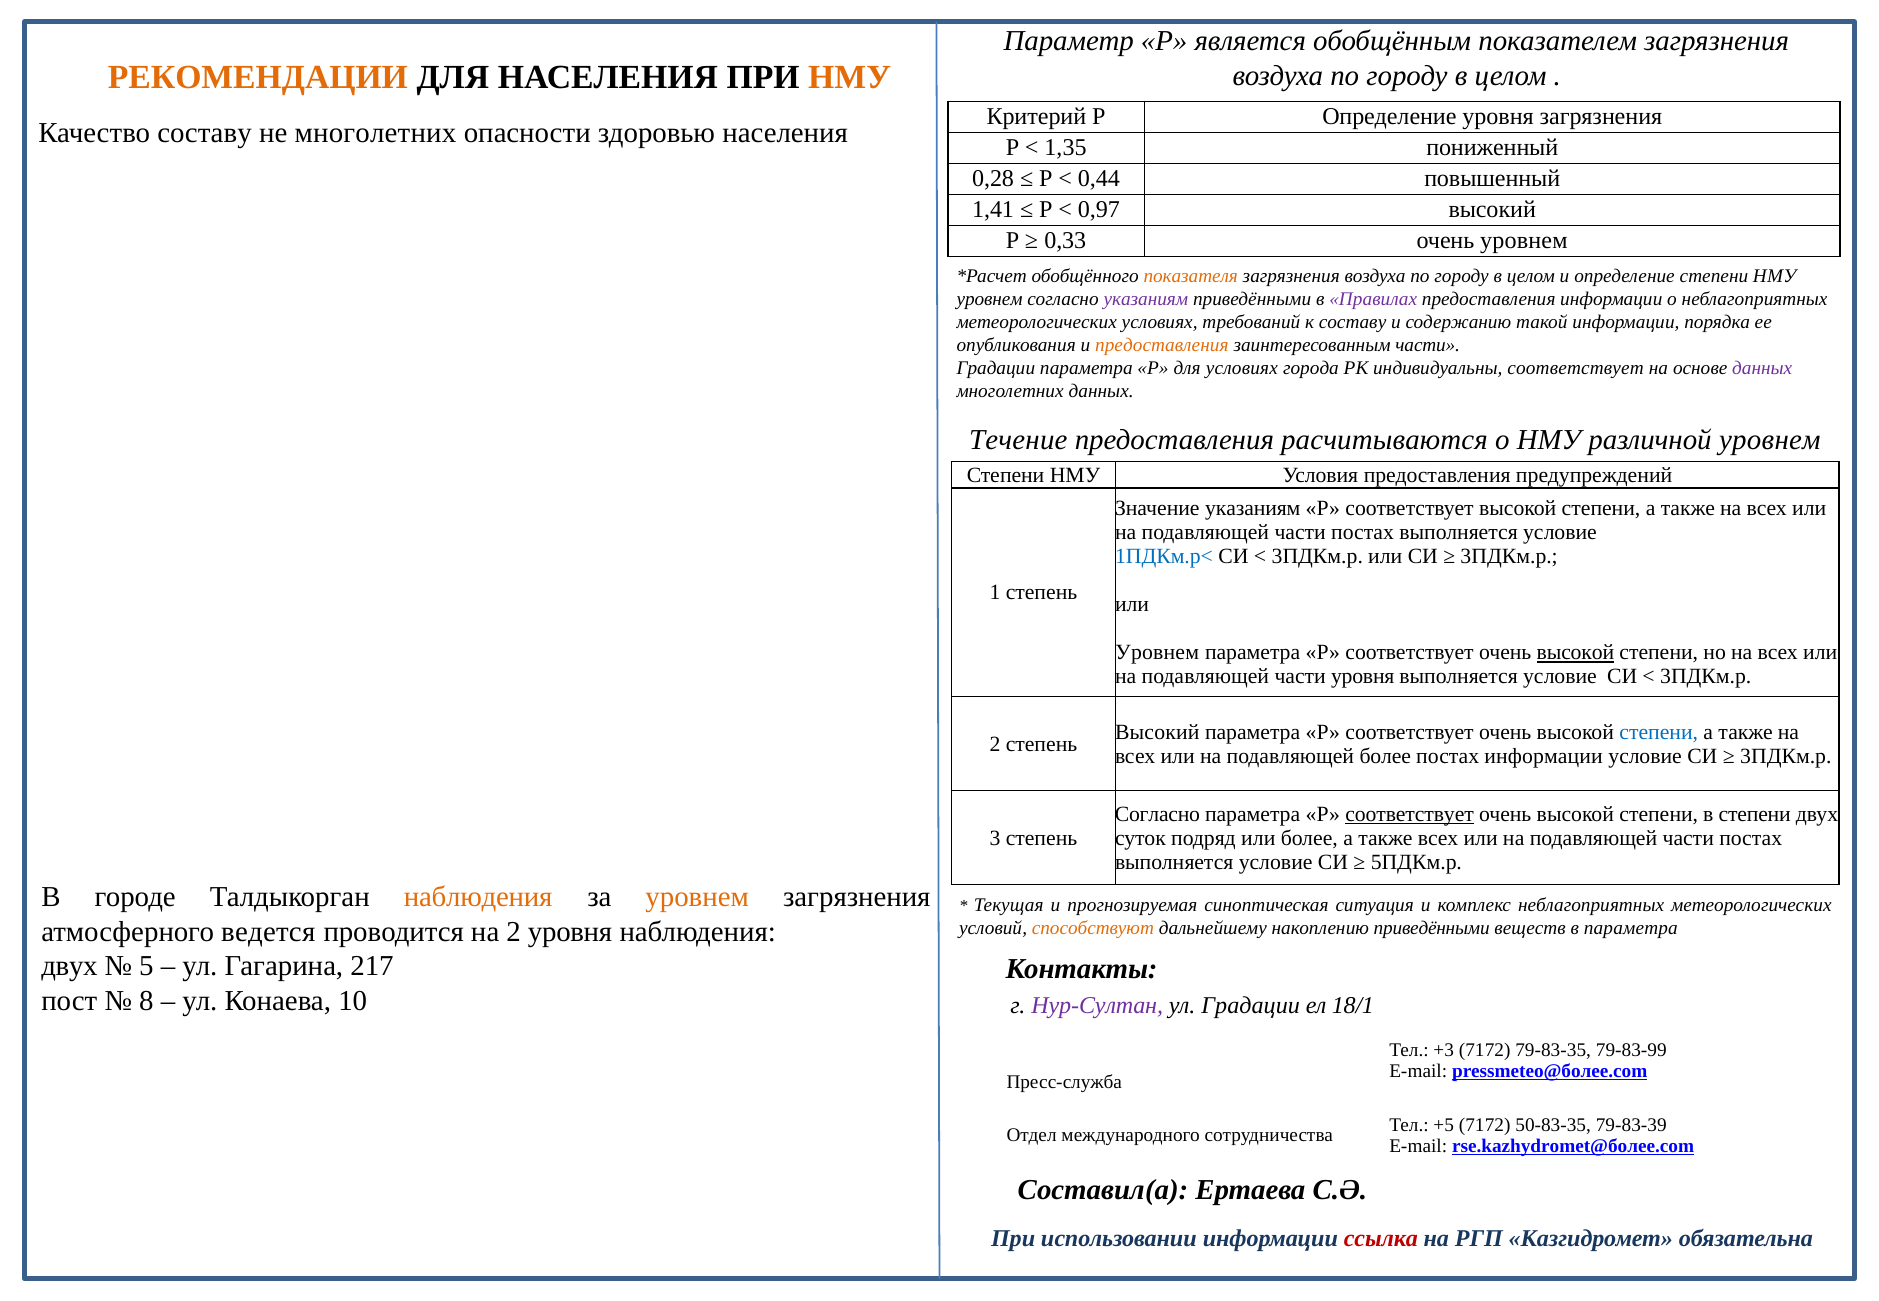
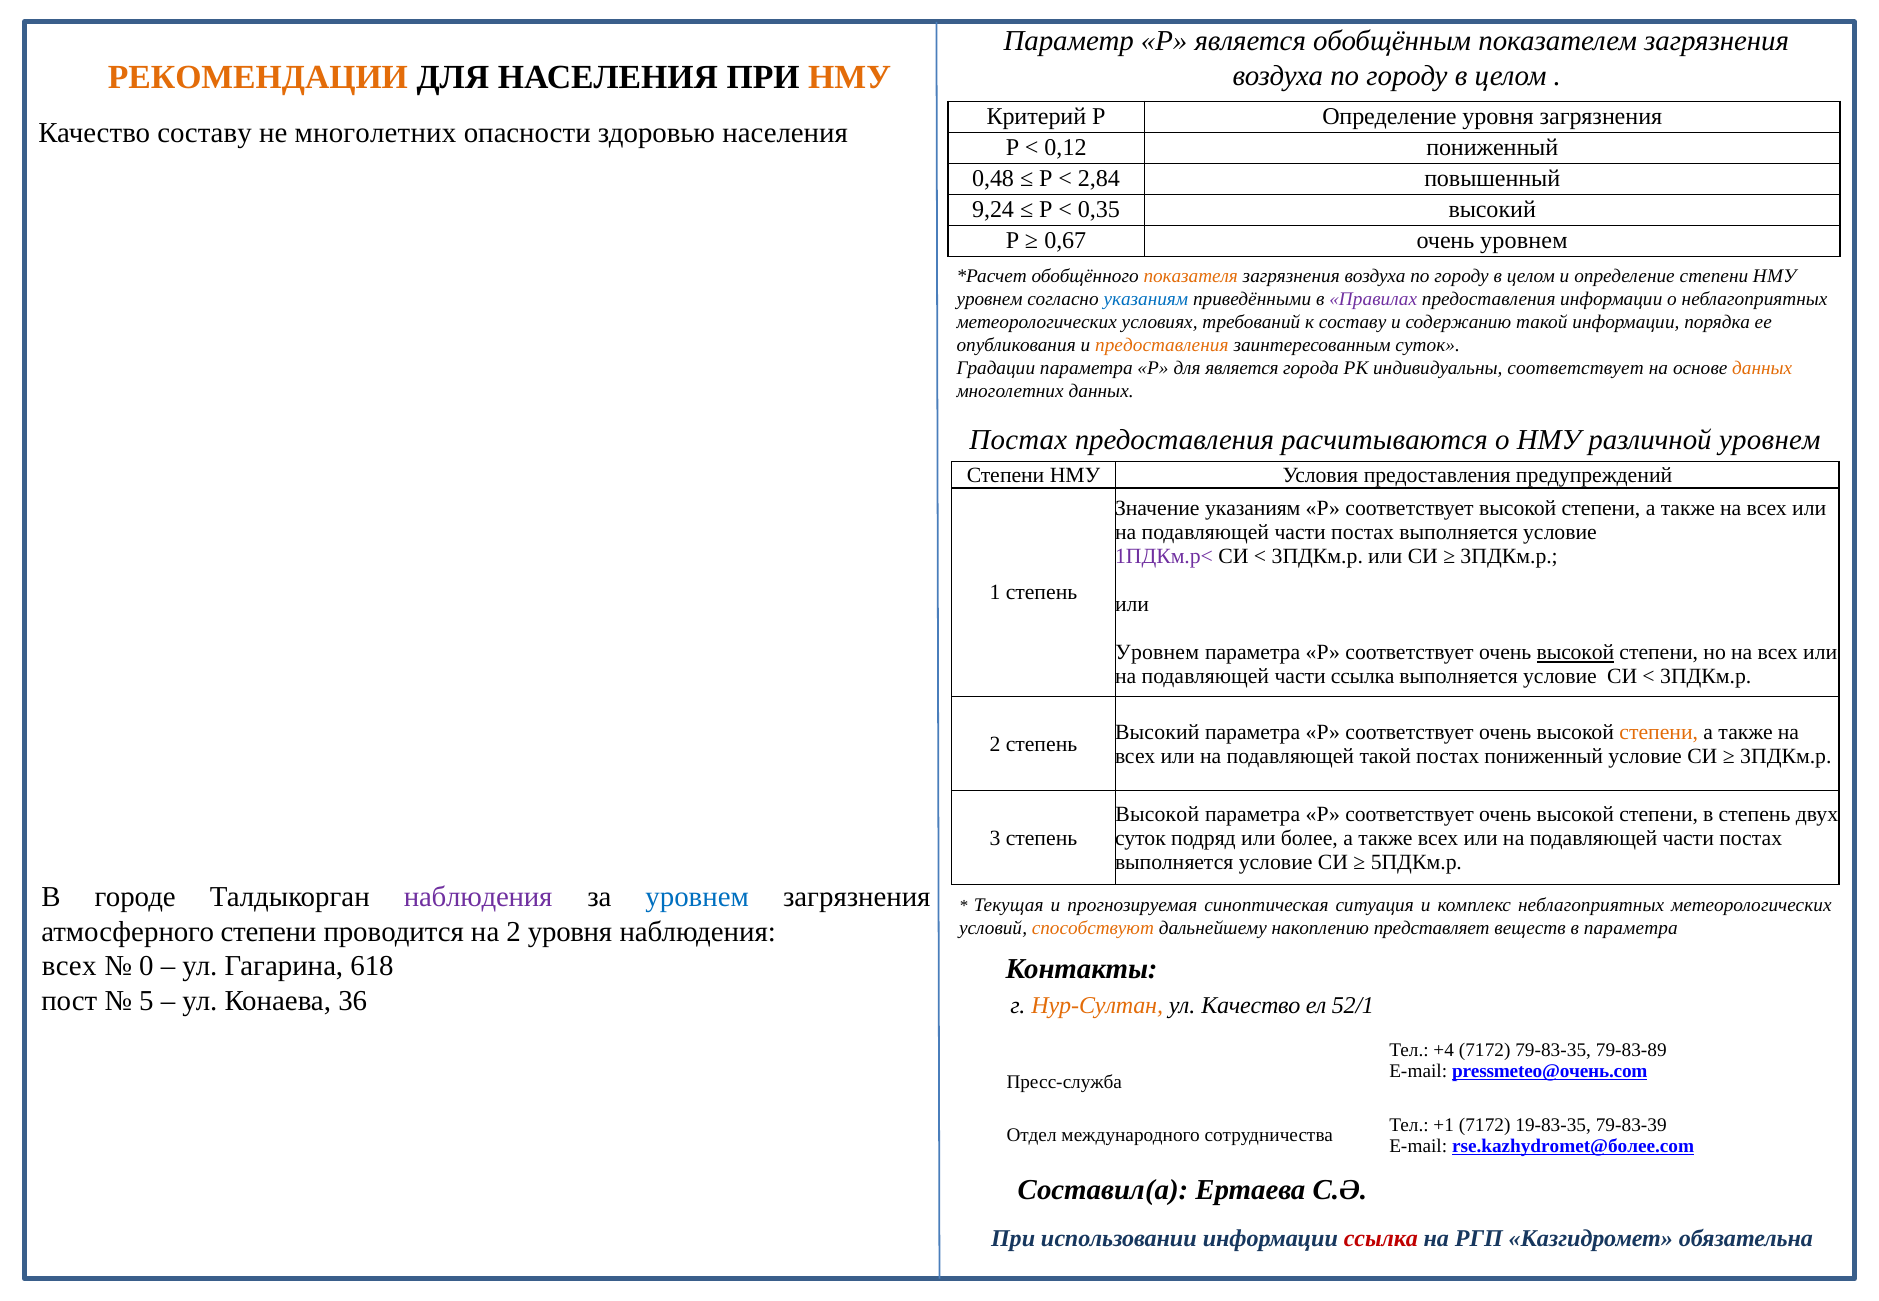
1,35: 1,35 -> 0,12 (1066, 147)
0,28: 0,28 -> 0,48 (993, 178)
0,44: 0,44 -> 2,84 (1099, 178)
1,41: 1,41 -> 9,24 (993, 209)
0,97: 0,97 -> 0,35 (1099, 209)
0,33: 0,33 -> 0,67 (1065, 240)
указаниям colour: purple -> blue (1146, 299)
заинтересованным части: части -> суток (1428, 345)
для условиях: условиях -> является (1242, 368)
данных colour: purple -> orange (1762, 368)
Течение: Течение -> Постах (1018, 440)
1ПДКм.р< colour: blue -> purple (1164, 556)
части уровня: уровня -> ссылка (1363, 677)
степени colour: blue -> orange (1659, 732)
подавляющей более: более -> такой (1385, 756)
постах информации: информации -> пониженный (1544, 756)
Согласно: Согласно -> Высокой (1157, 814)
соответствует underline: present -> none (1410, 814)
в степени: степени -> степень (1755, 814)
наблюдения colour: orange -> purple (478, 897)
уровнем colour: orange -> blue (697, 897)
атмосферного ведется: ведется -> степени (268, 932)
накоплению приведёнными: приведёнными -> представляет (1432, 928)
двух: двух -> всех (69, 966)
5: 5 -> 0 (146, 966)
217: 217 -> 618 (372, 966)
8: 8 -> 5 (146, 1001)
10: 10 -> 36 (353, 1001)
Нур-Султан colour: purple -> orange (1097, 1005)
ул Градации: Градации -> Качество (1251, 1005)
18/1: 18/1 -> 52/1 (1353, 1005)
+3: +3 -> +4 (1444, 1050)
79-83-99: 79-83-99 -> 79-83-89 (1631, 1050)
pressmeteo@более.com: pressmeteo@более.com -> pressmeteo@очень.com (1550, 1071)
+5: +5 -> +1 (1444, 1125)
50-83-35: 50-83-35 -> 19-83-35 (1553, 1125)
